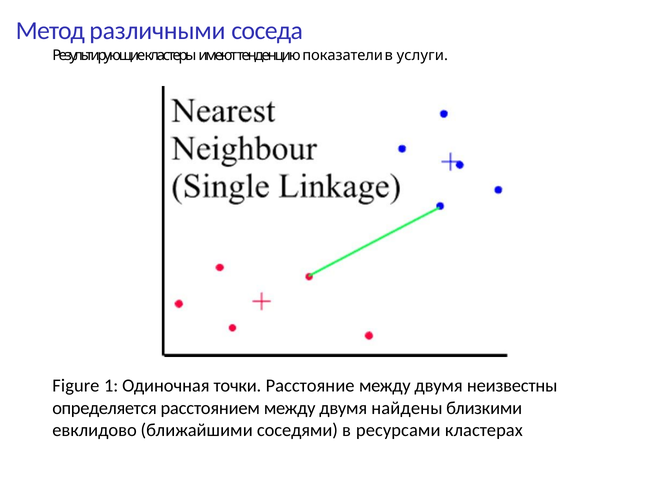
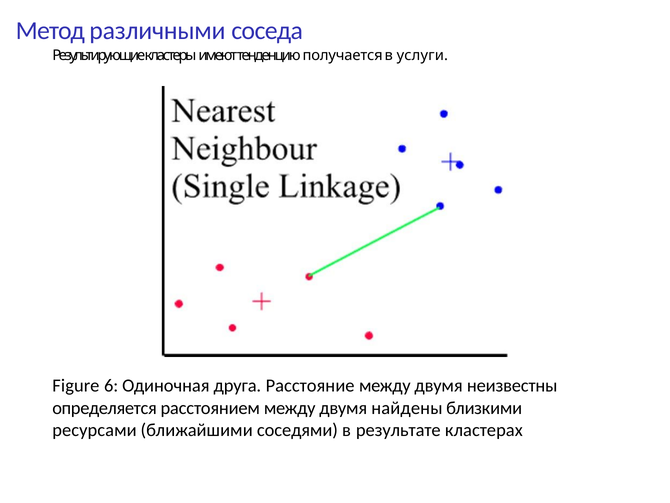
показатели: показатели -> получается (343, 55)
1: 1 -> 6 (111, 386)
точки: точки -> друга (237, 386)
евклидово: евклидово -> ресурсами (94, 430)
ресурсами: ресурсами -> результате (398, 430)
